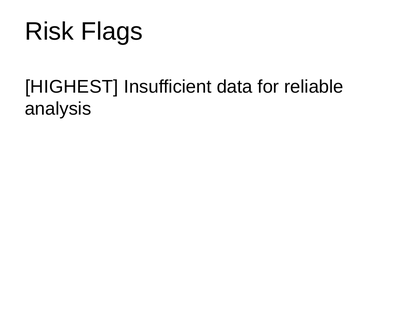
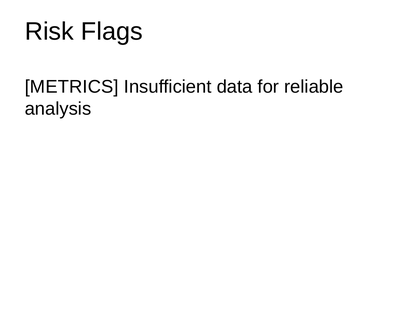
HIGHEST: HIGHEST -> METRICS (72, 87)
